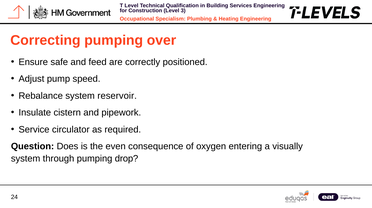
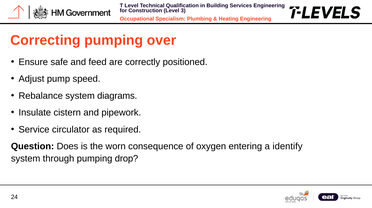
reservoir: reservoir -> diagrams (117, 96)
even: even -> worn (116, 146)
visually: visually -> identify (288, 146)
